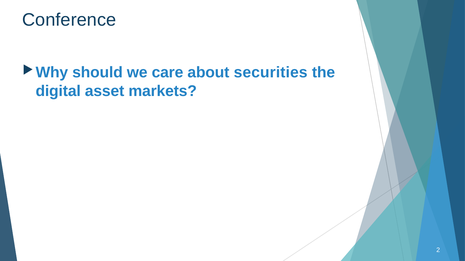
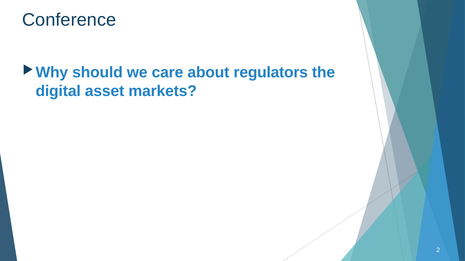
securities: securities -> regulators (271, 73)
